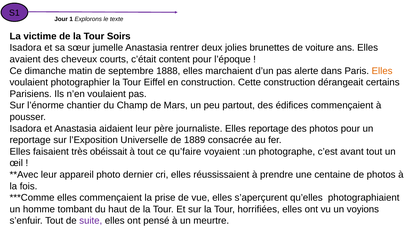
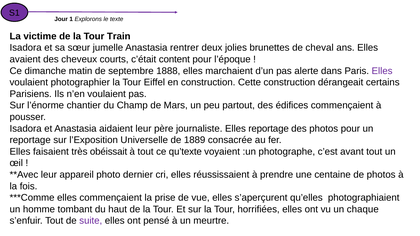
Soirs: Soirs -> Train (119, 36)
voiture: voiture -> cheval (320, 48)
Elles colour: orange -> purple (382, 71)
qu’faire: qu’faire -> qu’texte (185, 152)
voyions: voyions -> chaque (363, 209)
